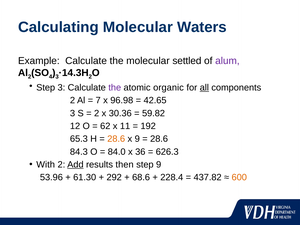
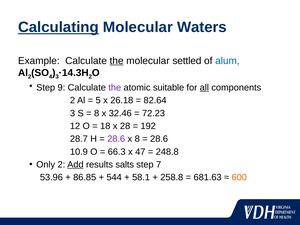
Calculating underline: none -> present (58, 27)
the underline: none -> present (117, 61)
alum colour: purple -> blue (227, 61)
Step 3: 3 -> 9 (61, 88)
organic: organic -> suitable (169, 88)
7: 7 -> 5 (98, 100)
96.98: 96.98 -> 26.18 (122, 100)
42.65: 42.65 -> 82.64 (155, 100)
2: 2 -> 8 (97, 113)
30.36: 30.36 -> 32.46 (120, 113)
59.82: 59.82 -> 72.23 (154, 113)
62: 62 -> 18 (105, 126)
11: 11 -> 28 (125, 126)
65.3: 65.3 -> 28.7 (79, 139)
28.6 colour: orange -> purple (116, 139)
x 9: 9 -> 8 (137, 139)
84.3: 84.3 -> 10.9 (79, 152)
84.0: 84.0 -> 66.3 (117, 152)
36: 36 -> 47 (140, 152)
626.3: 626.3 -> 248.8 (167, 152)
With: With -> Only (46, 165)
then: then -> salts (125, 165)
step 9: 9 -> 7 (159, 165)
61.30: 61.30 -> 86.85 (85, 177)
292: 292 -> 544 (114, 177)
68.6: 68.6 -> 58.1 (141, 177)
228.4: 228.4 -> 258.8 (172, 177)
437.82: 437.82 -> 681.63 (208, 177)
